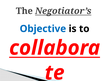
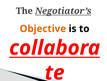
Objective colour: blue -> orange (43, 28)
